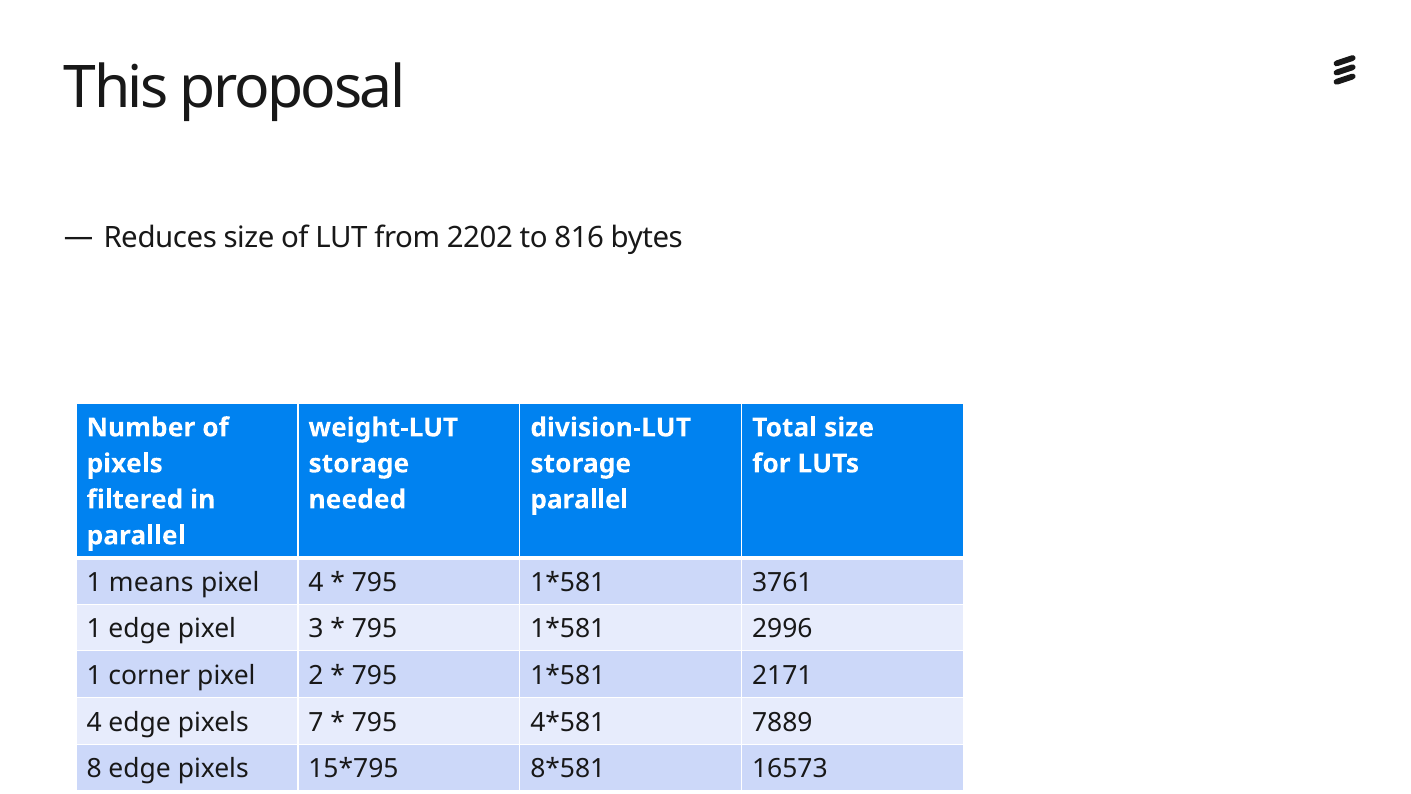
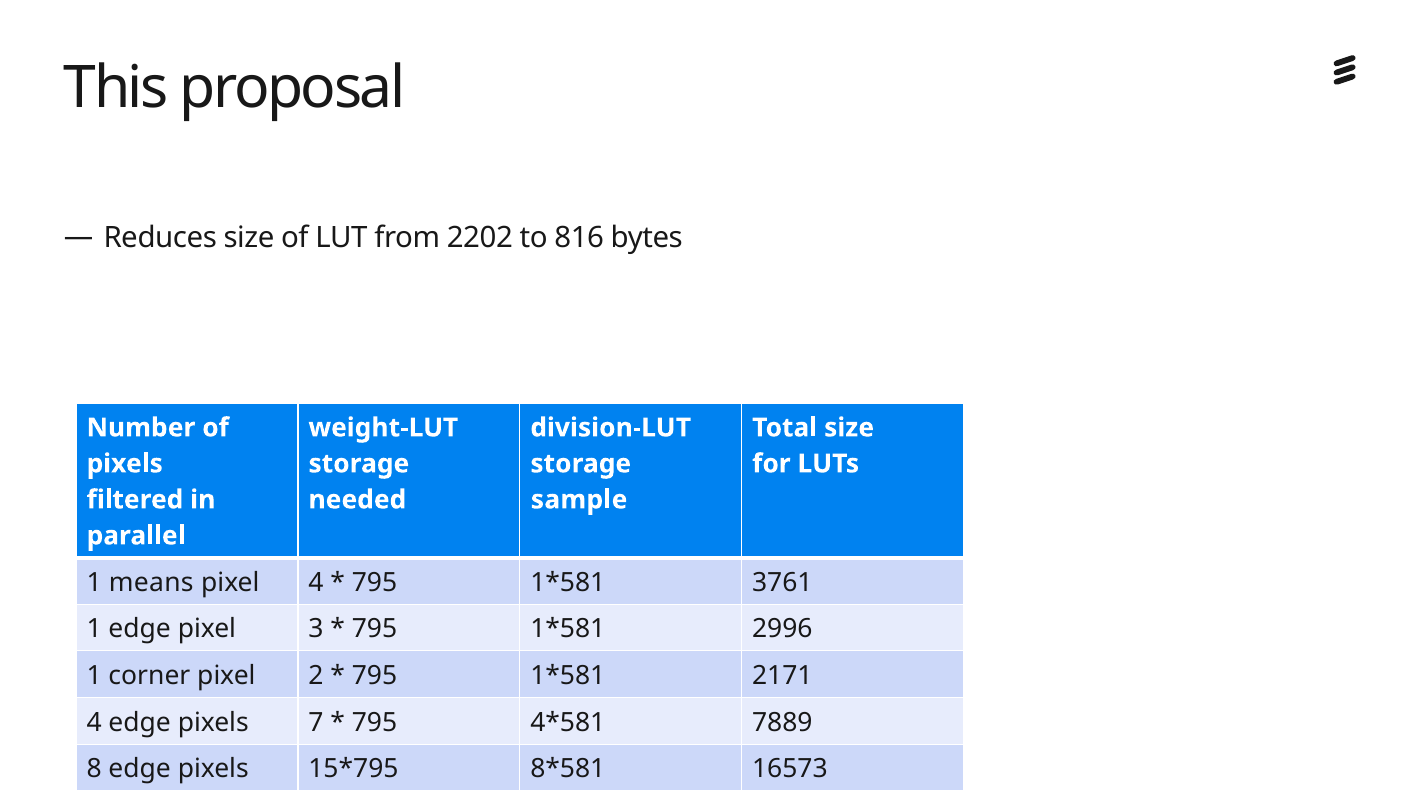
parallel: parallel -> sample (579, 500)
